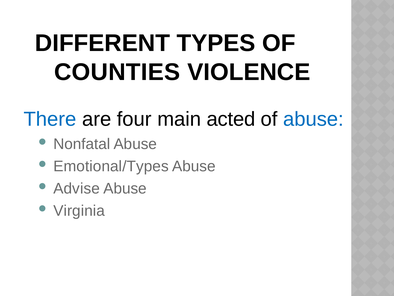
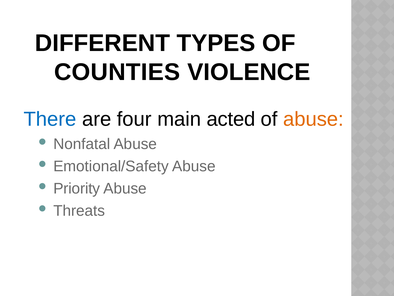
abuse colour: blue -> orange (313, 119)
Emotional/Types: Emotional/Types -> Emotional/Safety (111, 166)
Advise: Advise -> Priority (77, 188)
Virginia: Virginia -> Threats (79, 210)
